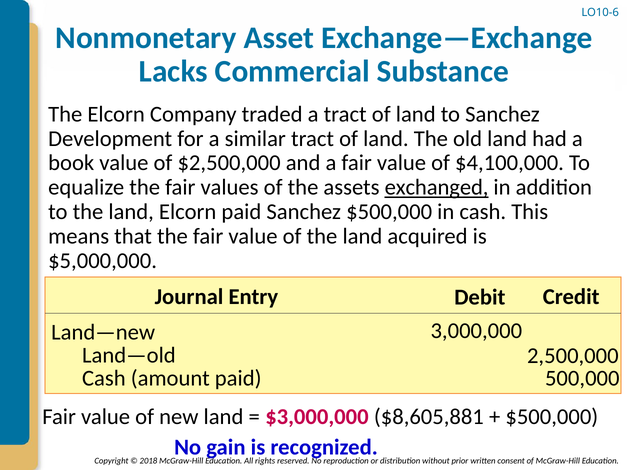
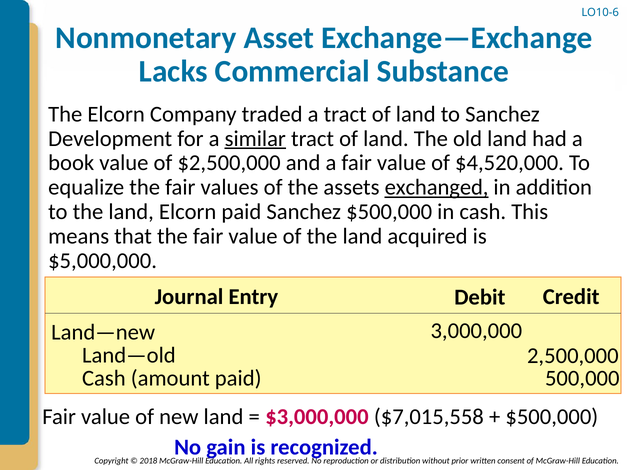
similar underline: none -> present (255, 139)
$4,100,000: $4,100,000 -> $4,520,000 (510, 163)
$8,605,881: $8,605,881 -> $7,015,558 (429, 417)
